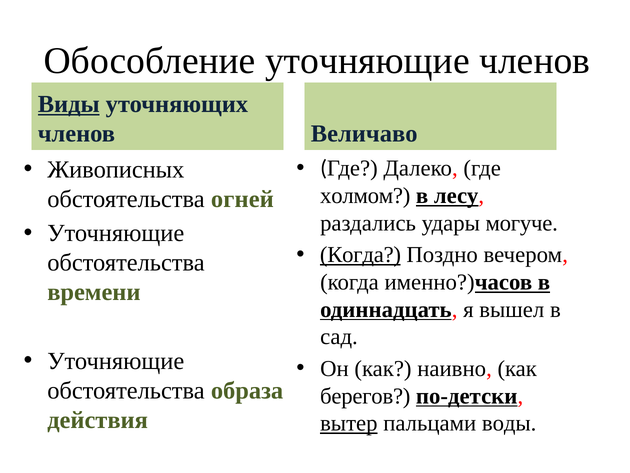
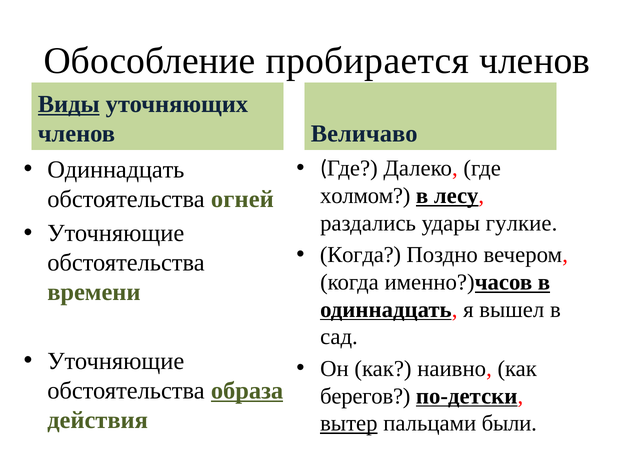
Обособление уточняющие: уточняющие -> пробирается (367, 61)
Живописных: Живописных -> Одиннадцать (116, 169)
могуче: могуче -> гулкие (522, 223)
Когда underline: present -> none (360, 255)
образа underline: none -> present (247, 390)
воды: воды -> были (509, 423)
